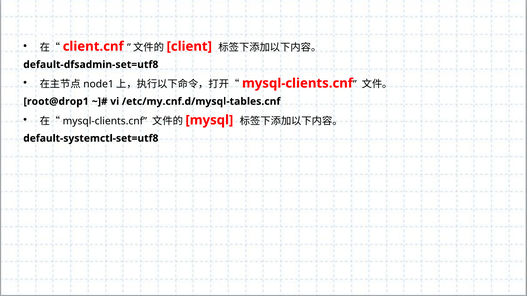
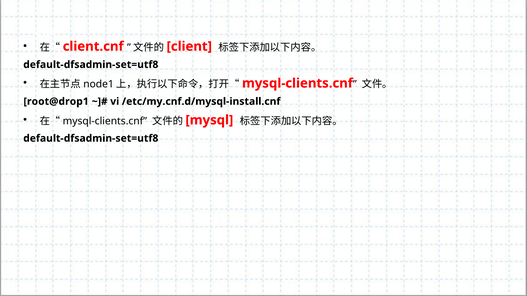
/etc/my.cnf.d/mysql-tables.cnf: /etc/my.cnf.d/mysql-tables.cnf -> /etc/my.cnf.d/mysql-install.cnf (201, 102)
default-systemctl-set=utf8: default-systemctl-set=utf8 -> default-dfsadmin-set=utf8 (91, 139)
